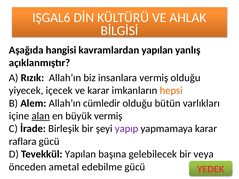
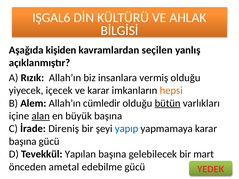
hangisi: hangisi -> kişiden (61, 50)
kavramlardan yapılan: yapılan -> seçilen (157, 50)
bütün underline: none -> present (168, 103)
büyük vermiş: vermiş -> başına (108, 116)
Birleşik: Birleşik -> Direniş (64, 129)
yapıp colour: purple -> blue (127, 129)
raflara: raflara -> başına (23, 142)
veya: veya -> mart (204, 154)
